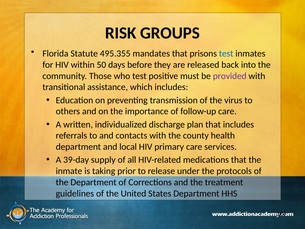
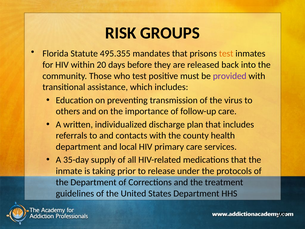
test colour: blue -> orange (226, 54)
50: 50 -> 20 (101, 65)
39-day: 39-day -> 35-day (76, 160)
